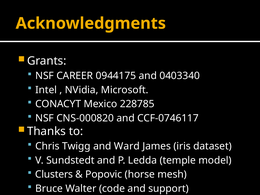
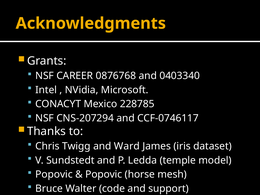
0944175: 0944175 -> 0876768 (116, 76)
CNS-000820: CNS-000820 -> CNS-207294 (85, 118)
Clusters: Clusters -> Popovic (54, 174)
